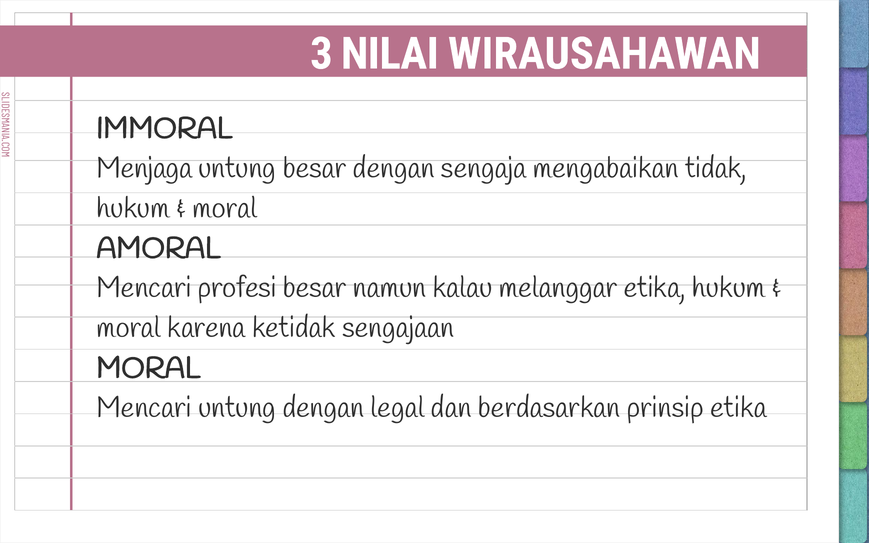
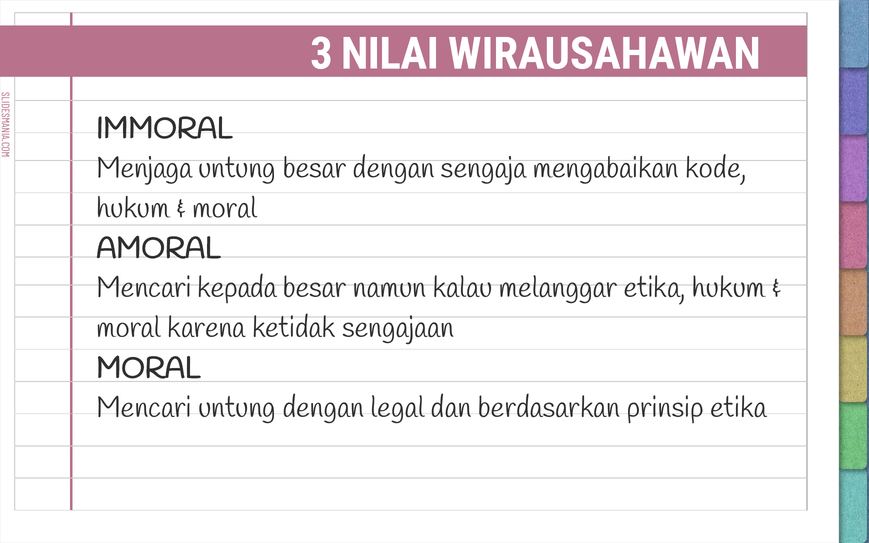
tidak: tidak -> kode (716, 168)
profesi: profesi -> kepada (237, 288)
